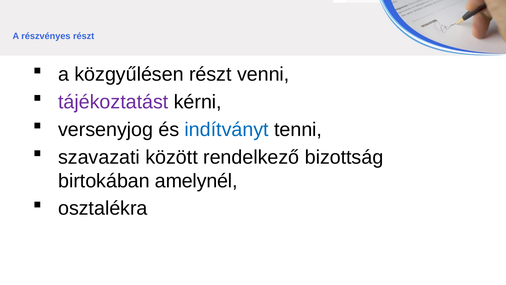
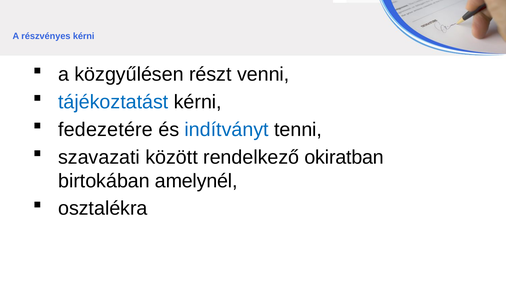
részvényes részt: részt -> kérni (84, 36)
tájékoztatást colour: purple -> blue (113, 102)
versenyjog: versenyjog -> fedezetére (105, 129)
bizottság: bizottság -> okiratban (344, 157)
